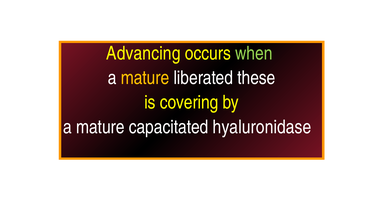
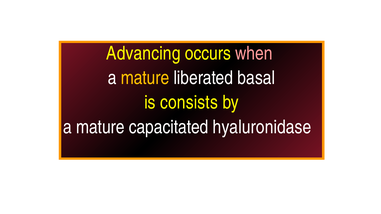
when colour: light green -> pink (254, 54)
these: these -> basal (256, 78)
covering: covering -> consists (189, 103)
